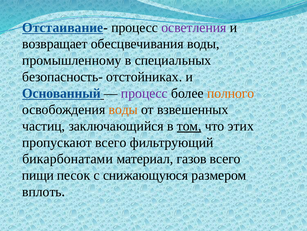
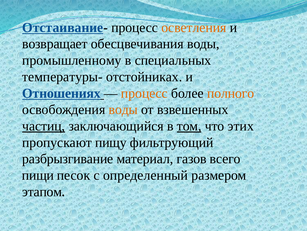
осветления colour: purple -> orange (194, 27)
безопасность-: безопасность- -> температуры- (62, 77)
Основанный: Основанный -> Отношениях (61, 93)
процесс colour: purple -> orange (144, 93)
частиц underline: none -> present (44, 126)
пропускают всего: всего -> пищу (111, 142)
бикарбонатами: бикарбонатами -> разбрызгивание (68, 158)
снижающуюся: снижающуюся -> определенный (146, 175)
вплоть: вплоть -> этапом (42, 191)
